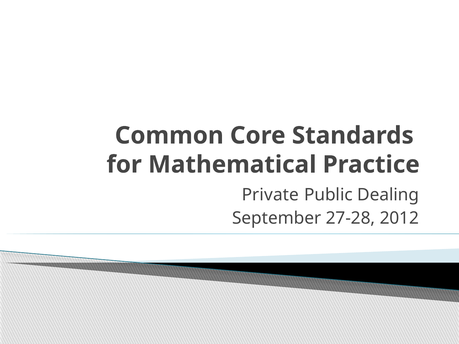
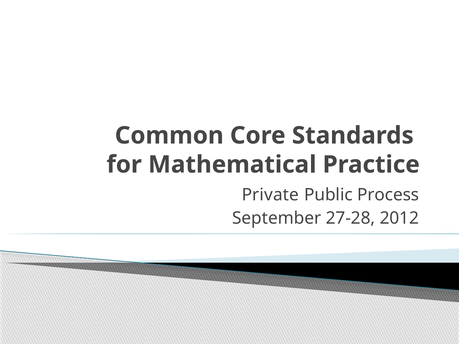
Dealing: Dealing -> Process (388, 195)
